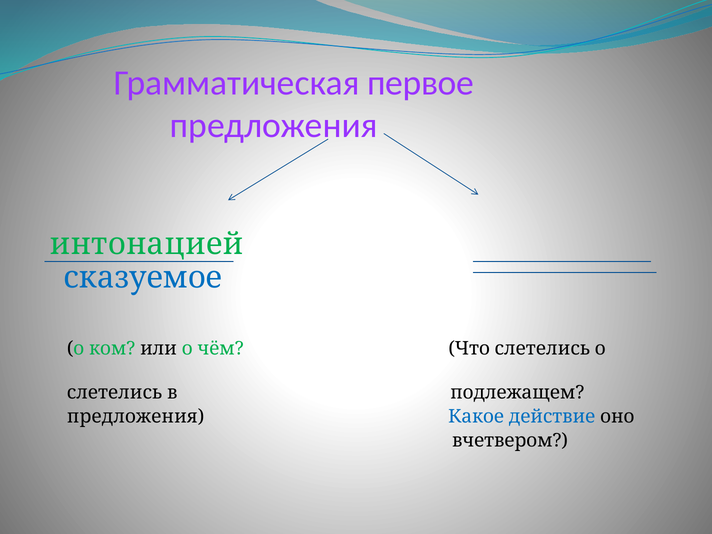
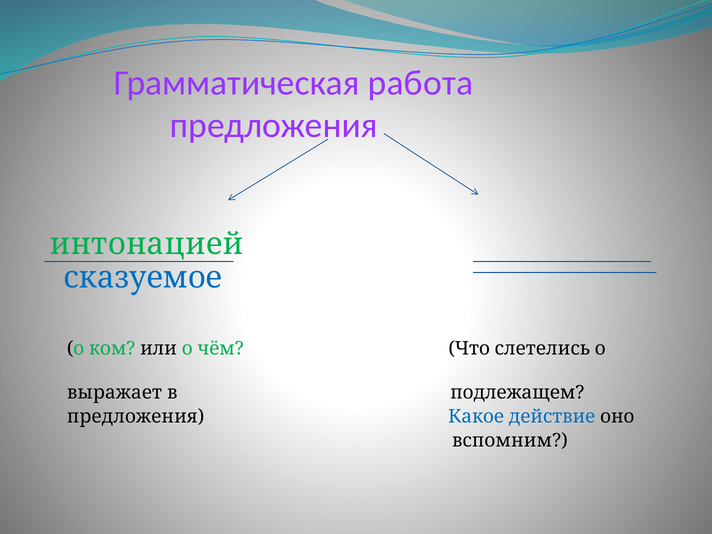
первое: первое -> работа (420, 83)
слетелись: слетелись -> выражает (114, 393)
вчетвером: вчетвером -> вспомним (510, 440)
